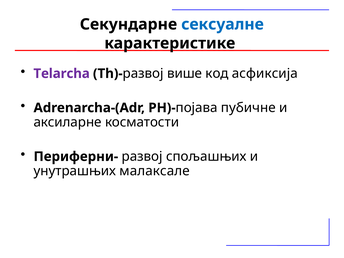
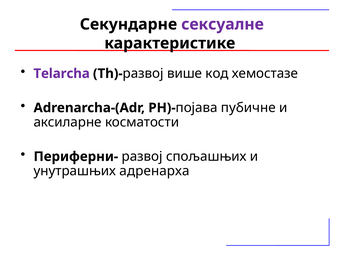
сексуалне colour: blue -> purple (223, 24)
асфиксија: асфиксија -> хемостазе (265, 74)
малаксале: малаксале -> адренарха (155, 171)
